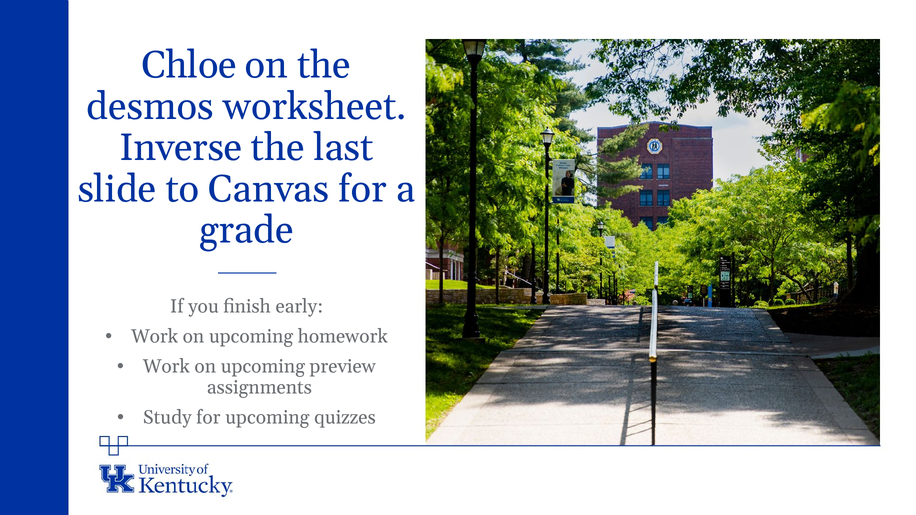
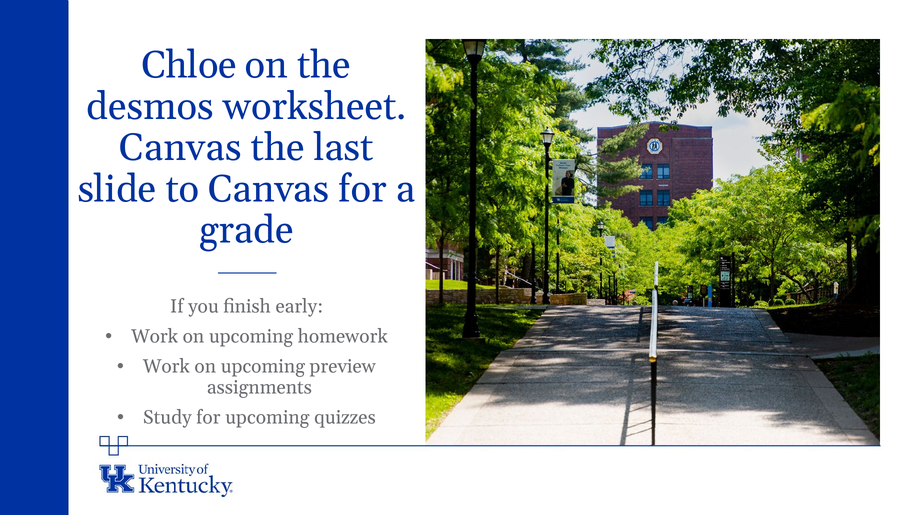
Inverse: Inverse -> Canvas (180, 148)
